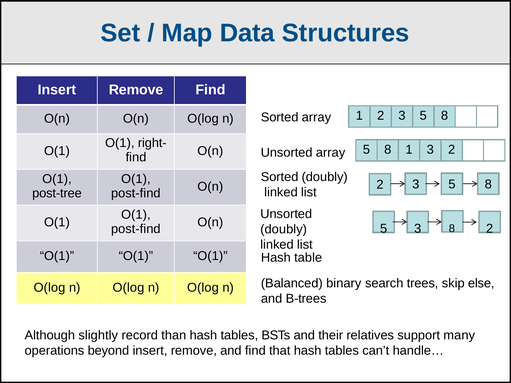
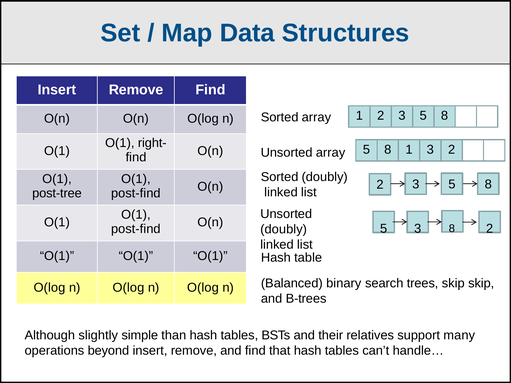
skip else: else -> skip (481, 283)
record: record -> simple (140, 335)
